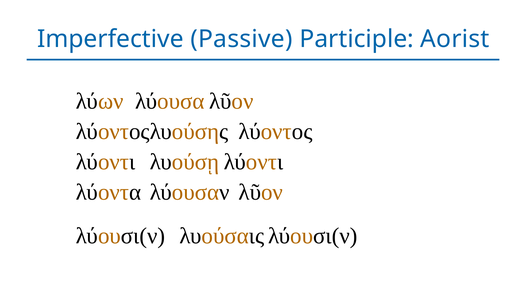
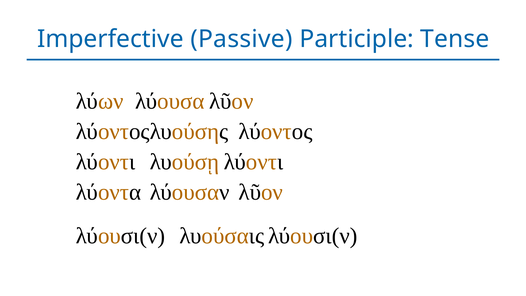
Aorist: Aorist -> Tense (455, 39)
